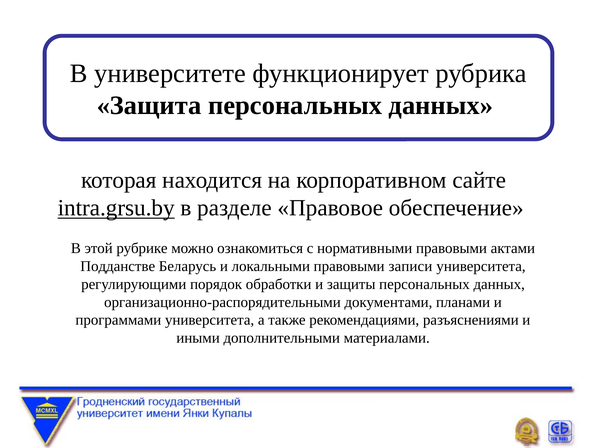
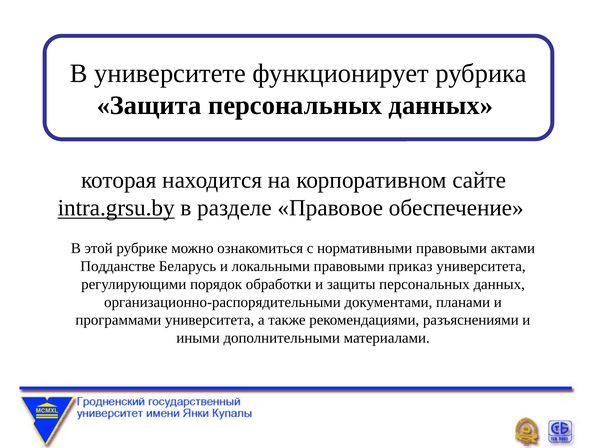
записи: записи -> приказ (410, 266)
